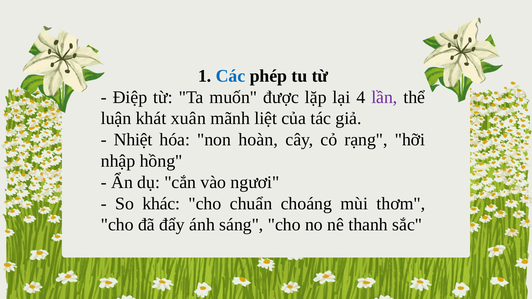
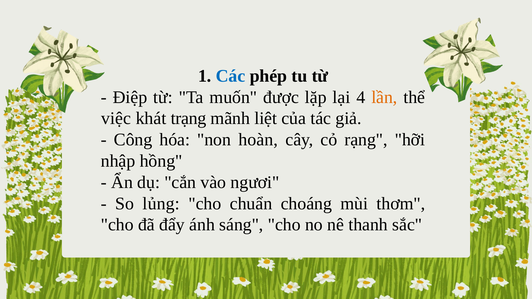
lần colour: purple -> orange (384, 97)
luận: luận -> việc (116, 119)
xuân: xuân -> trạng (189, 119)
Nhiệt: Nhiệt -> Công (133, 140)
khác: khác -> lủng (161, 204)
